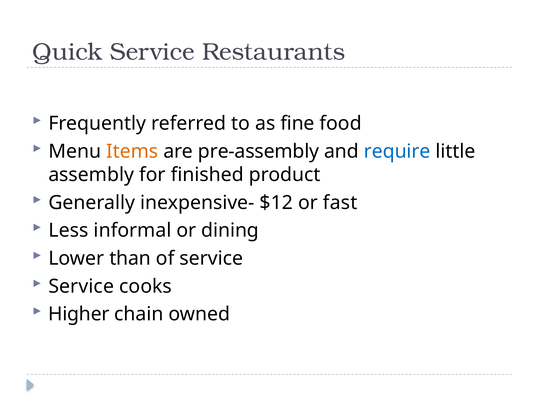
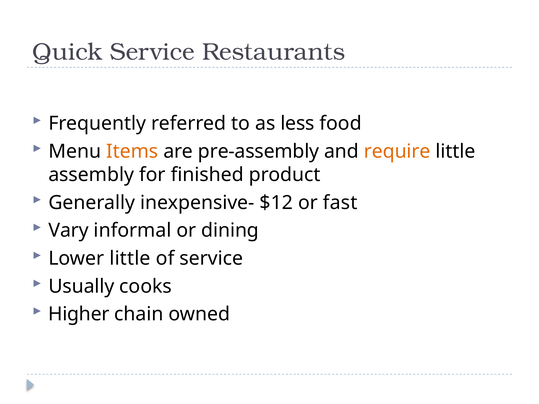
fine: fine -> less (297, 124)
require colour: blue -> orange (397, 151)
Less: Less -> Vary (69, 231)
Lower than: than -> little (130, 259)
Service: Service -> Usually (81, 286)
